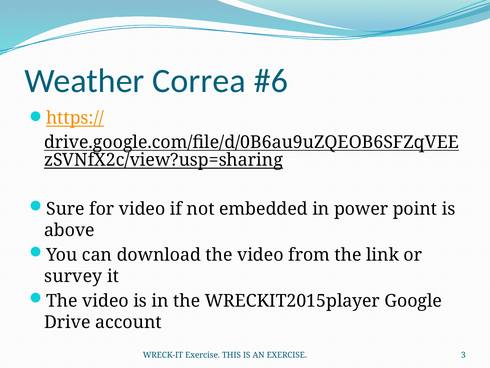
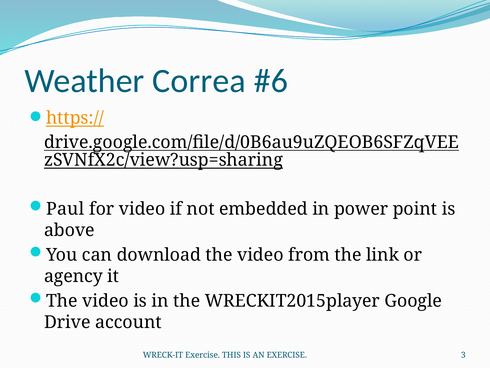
Sure: Sure -> Paul (65, 209)
survey: survey -> agency (73, 276)
